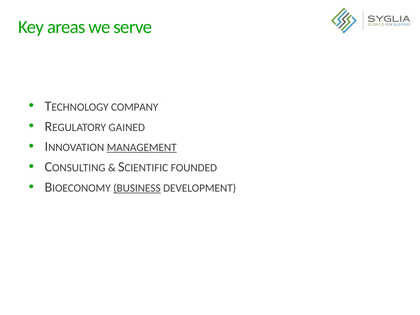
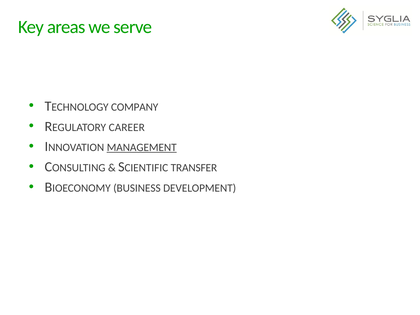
GAINED: GAINED -> CAREER (127, 127)
FOUNDED: FOUNDED -> TRANSFER (194, 168)
BUSINESS underline: present -> none (137, 188)
